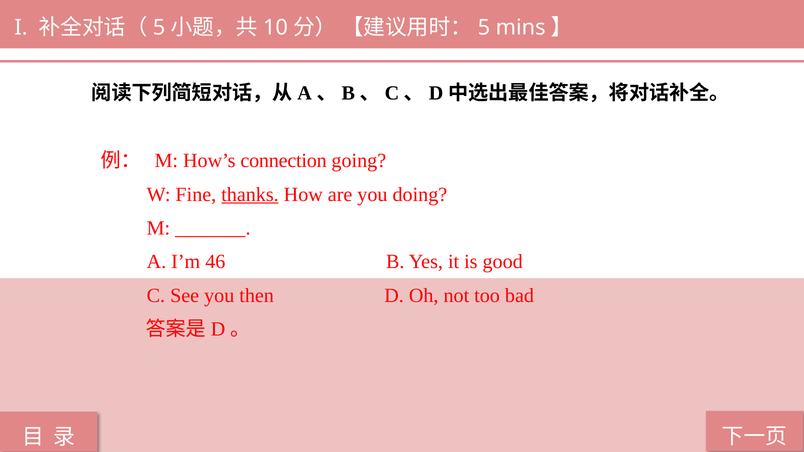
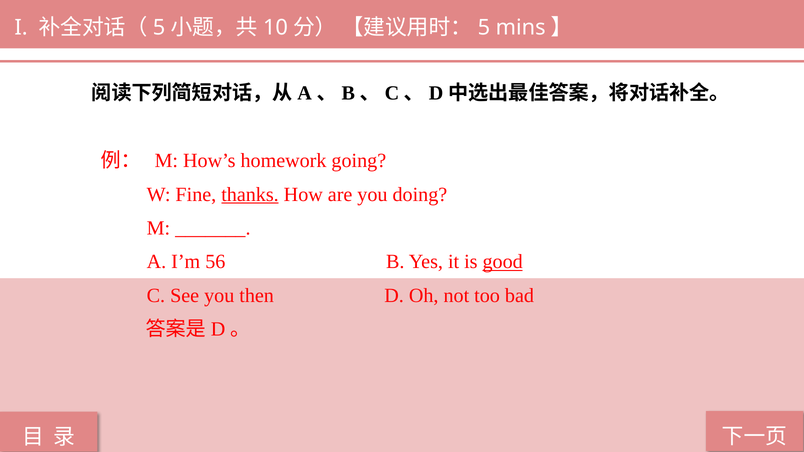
connection: connection -> homework (283, 161)
46: 46 -> 56 (215, 262)
good underline: none -> present (503, 262)
